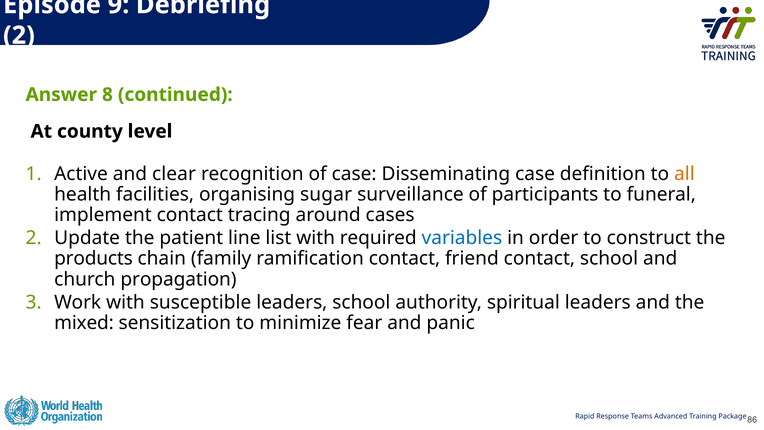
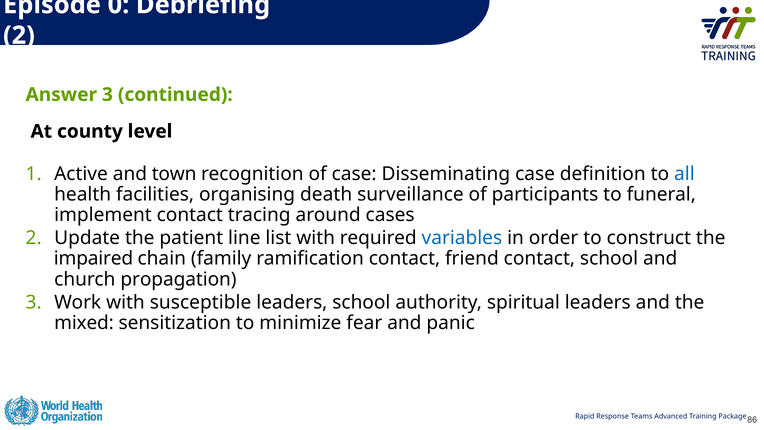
9: 9 -> 0 (118, 5)
Answer 8: 8 -> 3 (107, 95)
clear: clear -> town (174, 174)
all colour: orange -> blue (684, 174)
sugar: sugar -> death (326, 194)
products: products -> impaired (93, 259)
